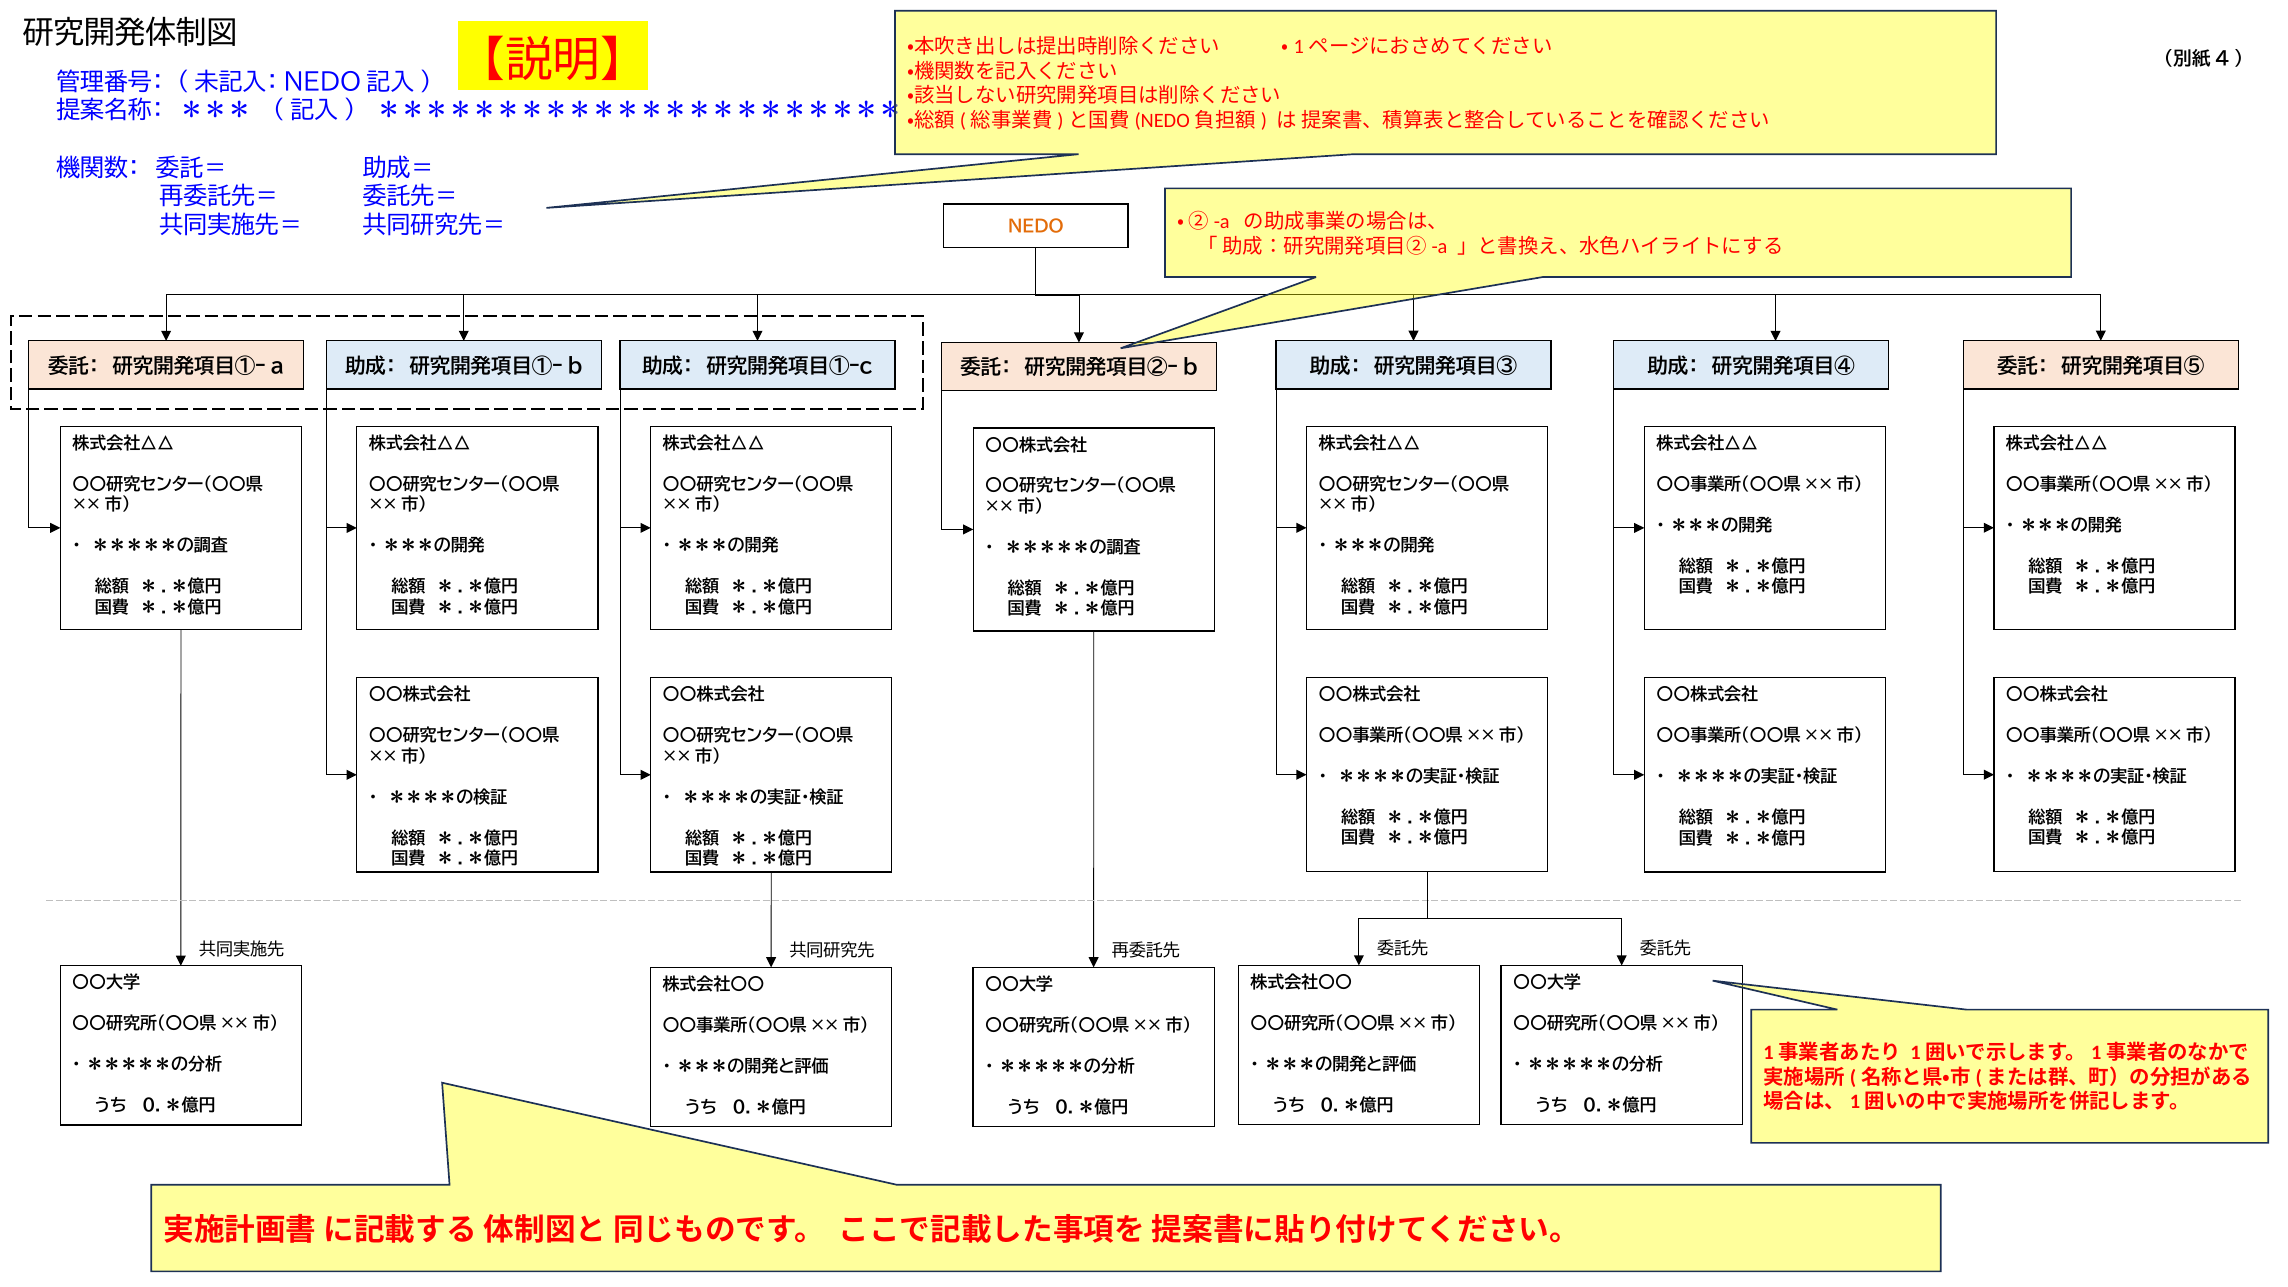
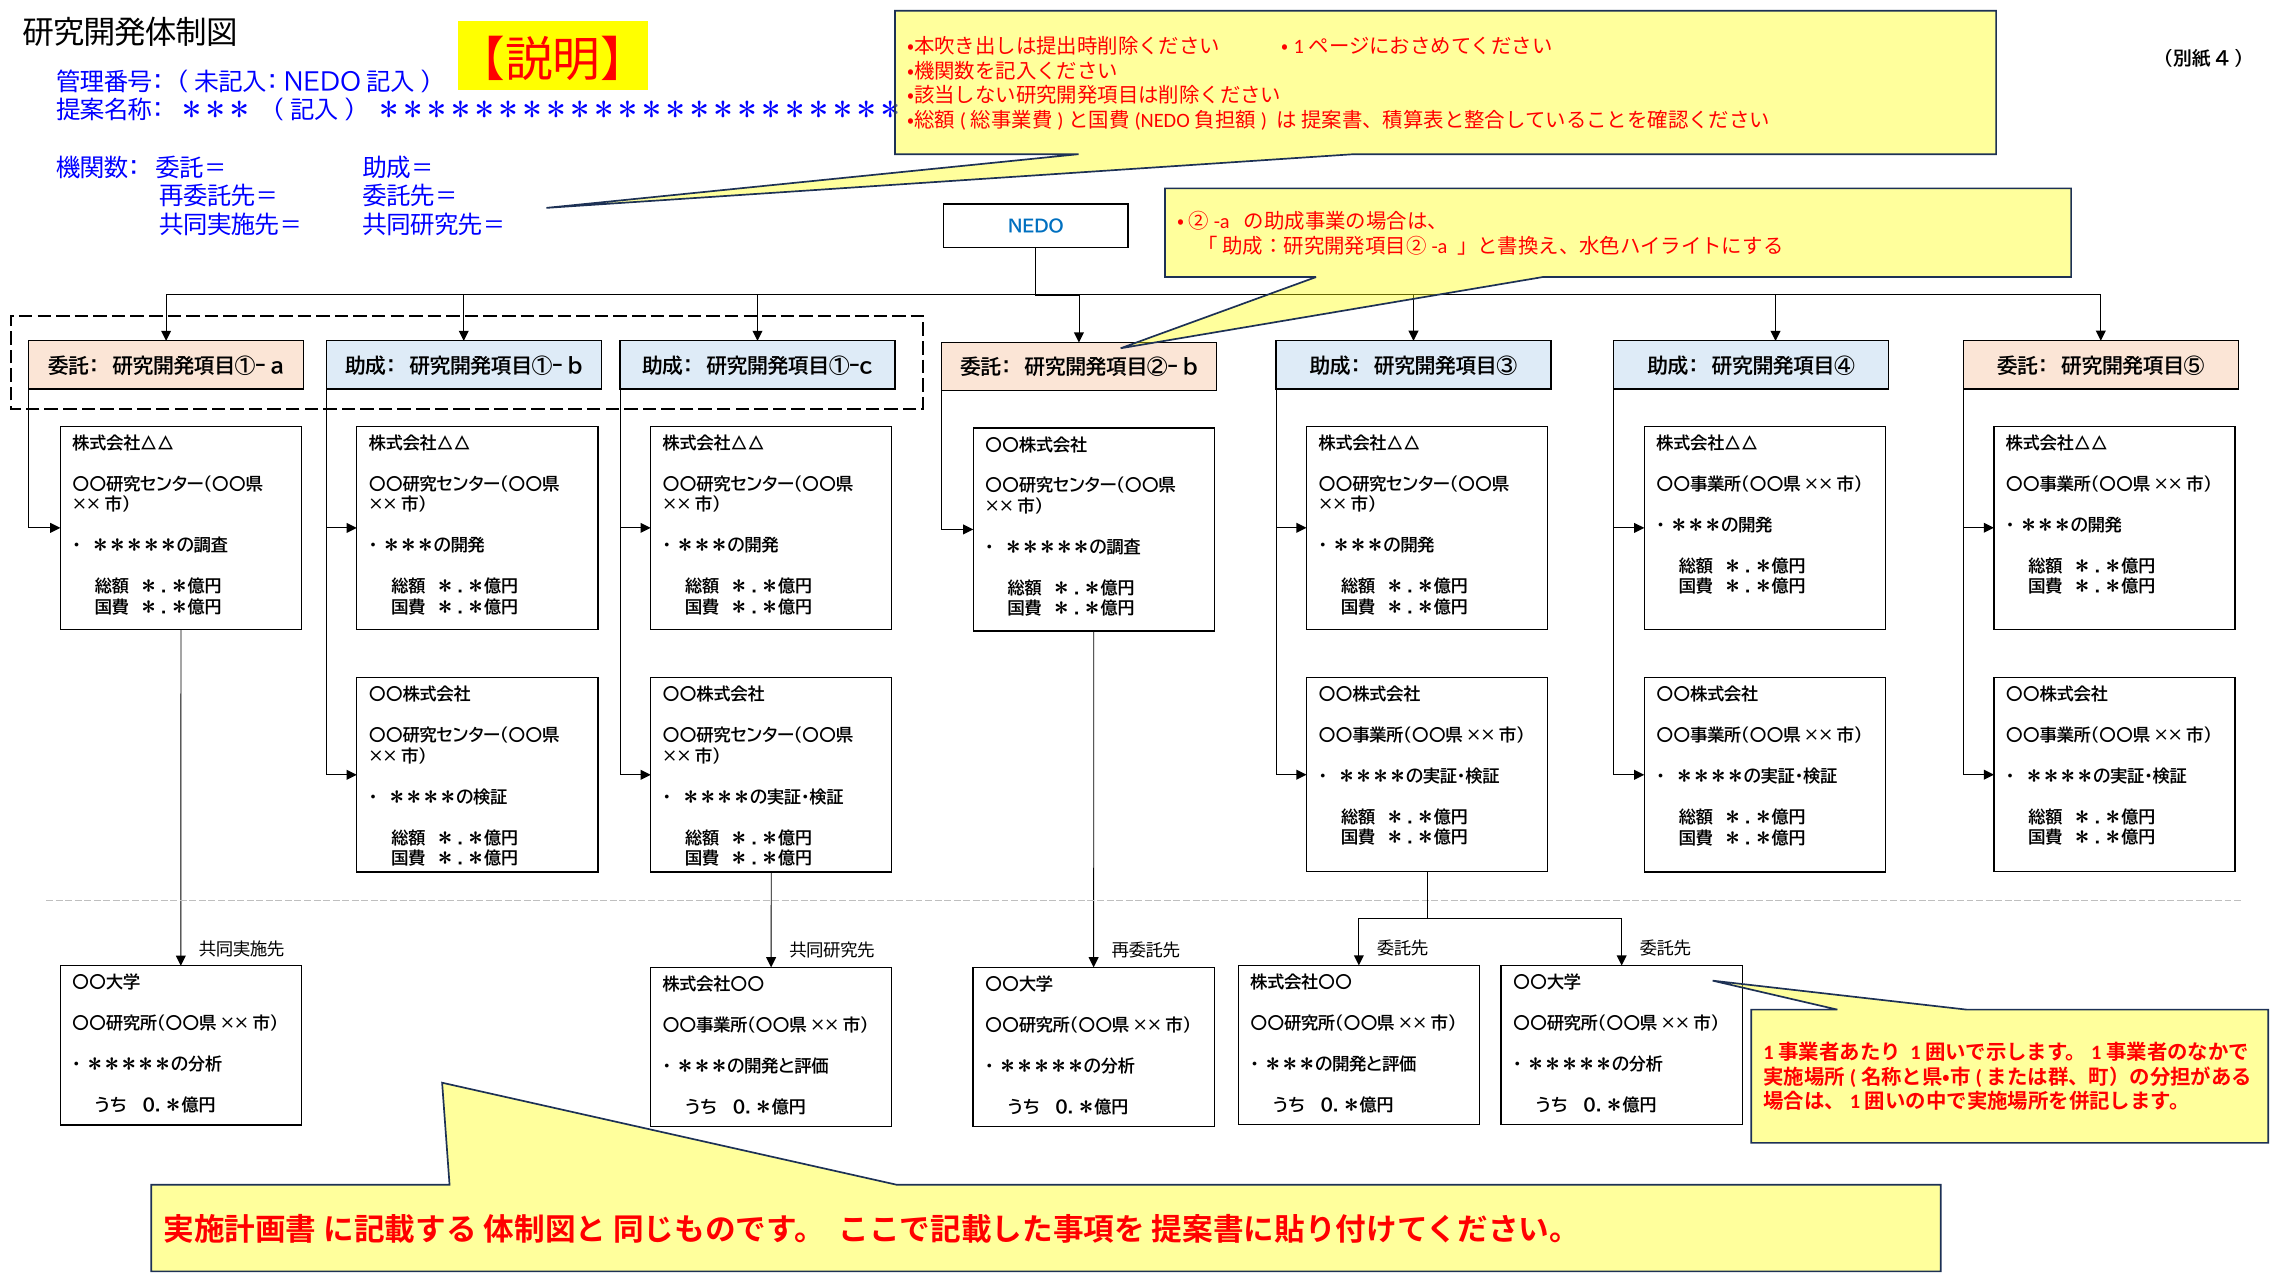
NEDO colour: orange -> blue (1036, 227)
